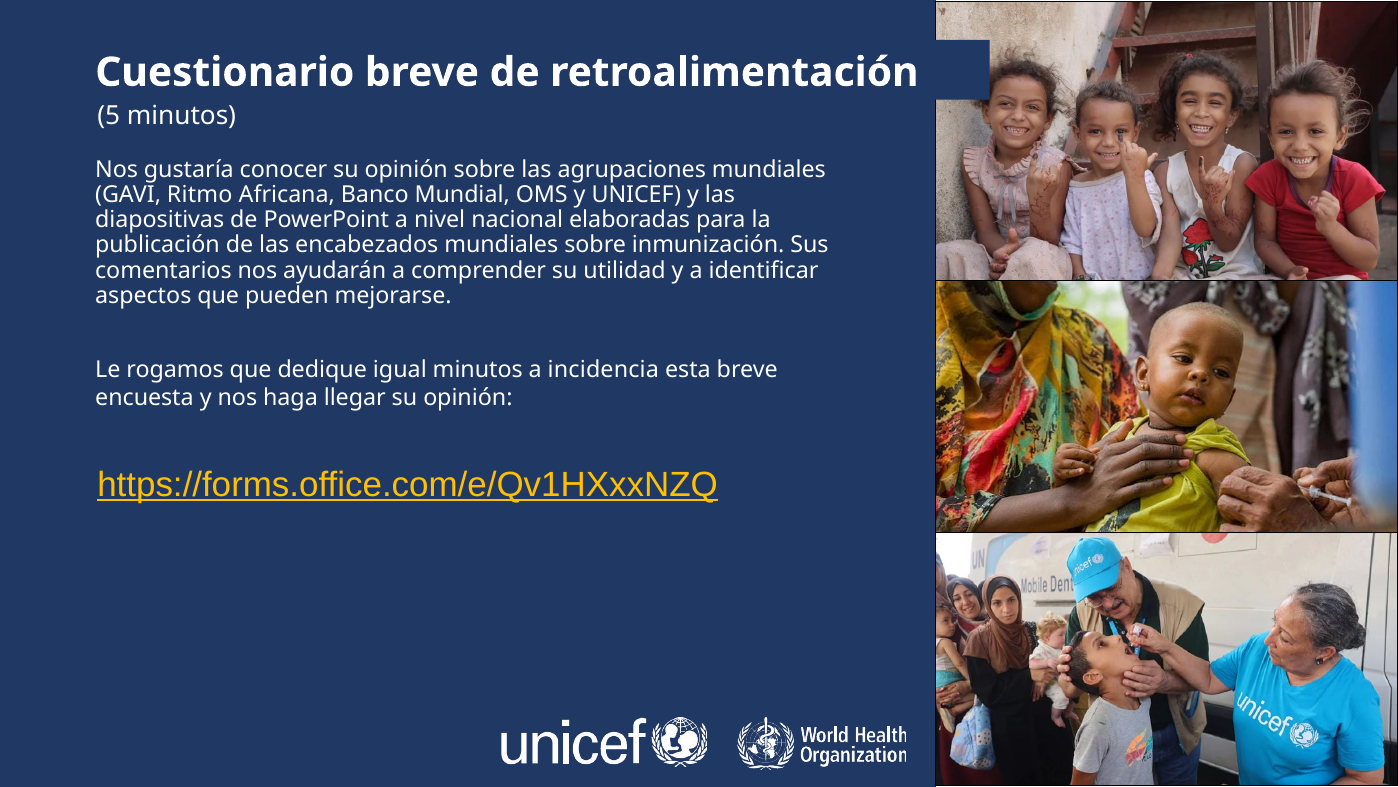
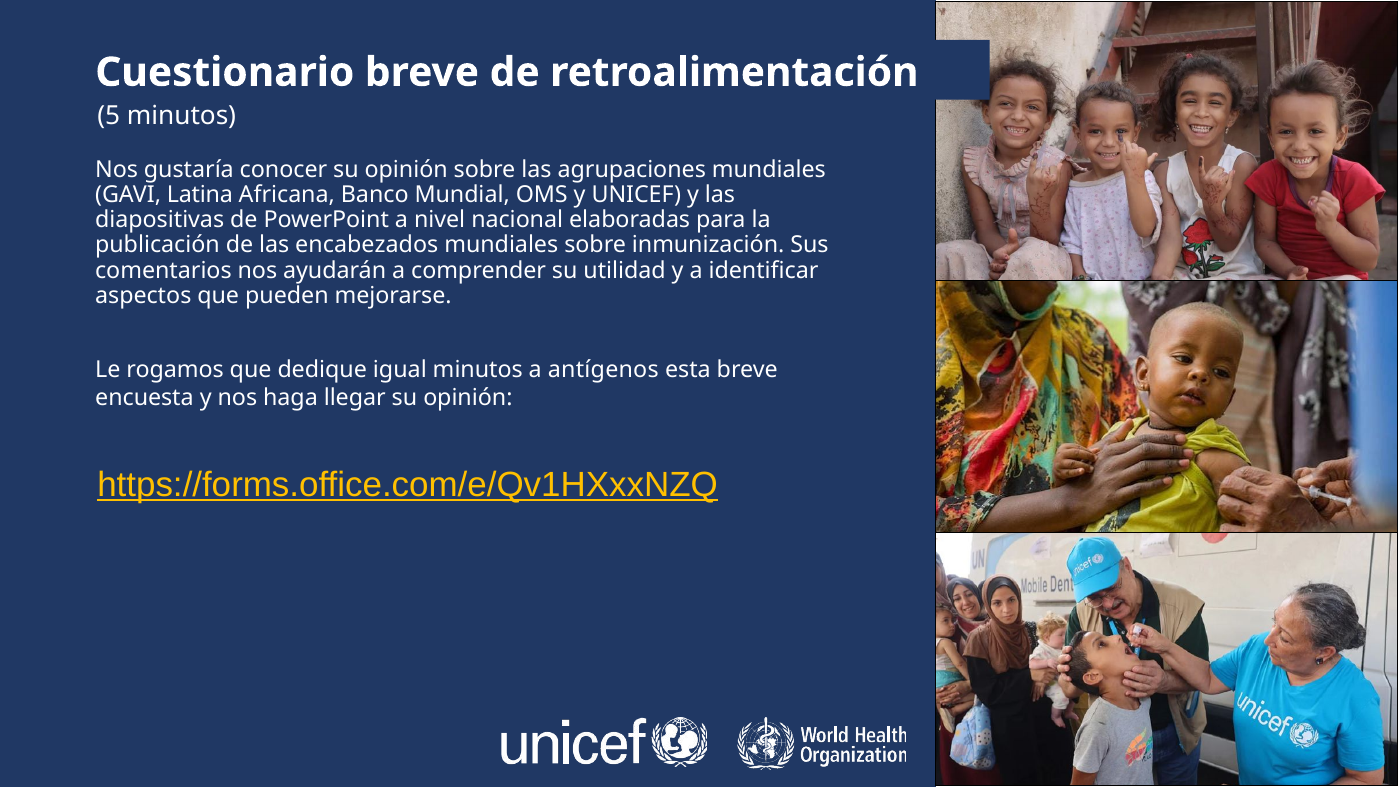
Ritmo: Ritmo -> Latina (200, 195)
incidencia: incidencia -> antígenos (603, 369)
